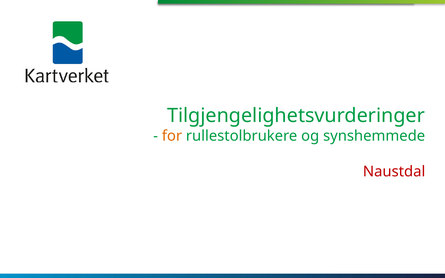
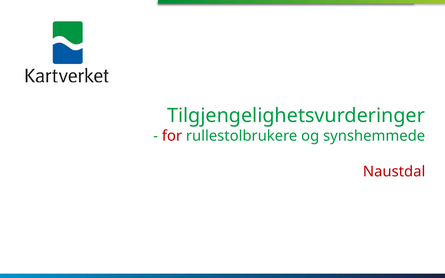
for colour: orange -> red (172, 136)
